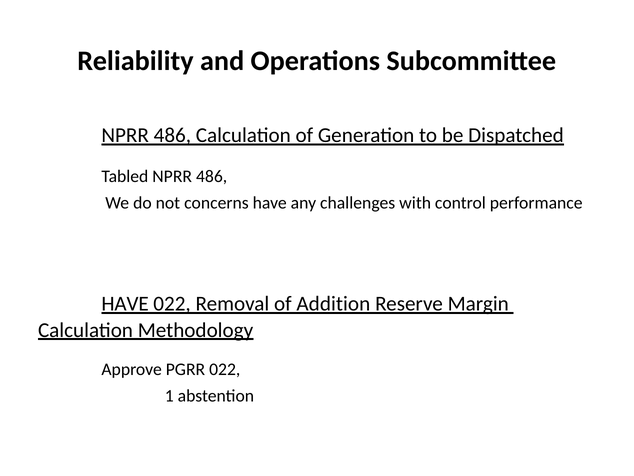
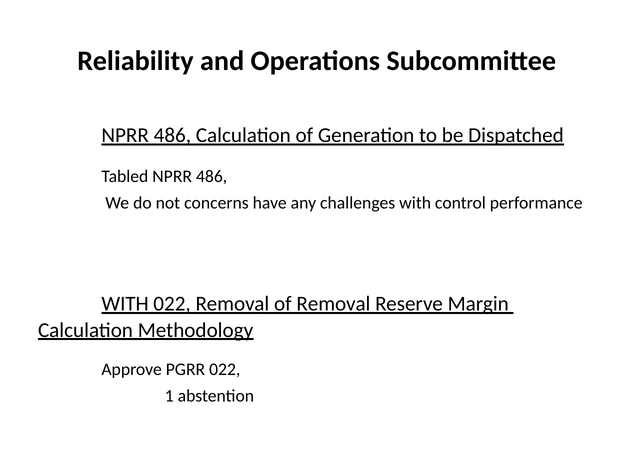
HAVE: HAVE -> WITH (125, 304)
of Addition: Addition -> Removal (333, 304)
